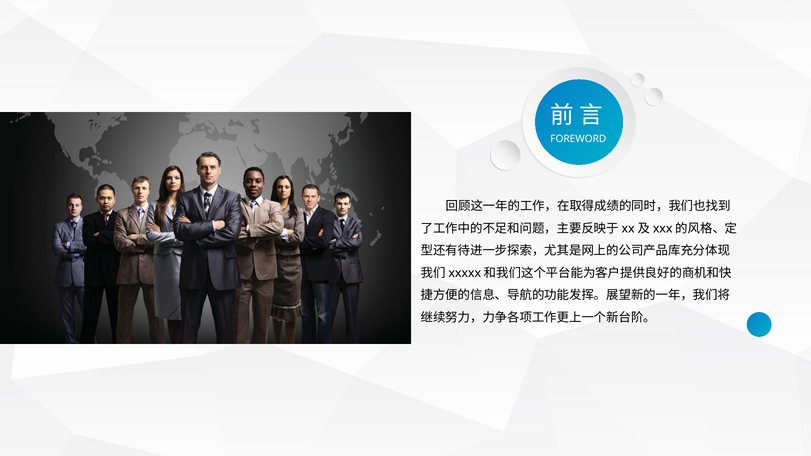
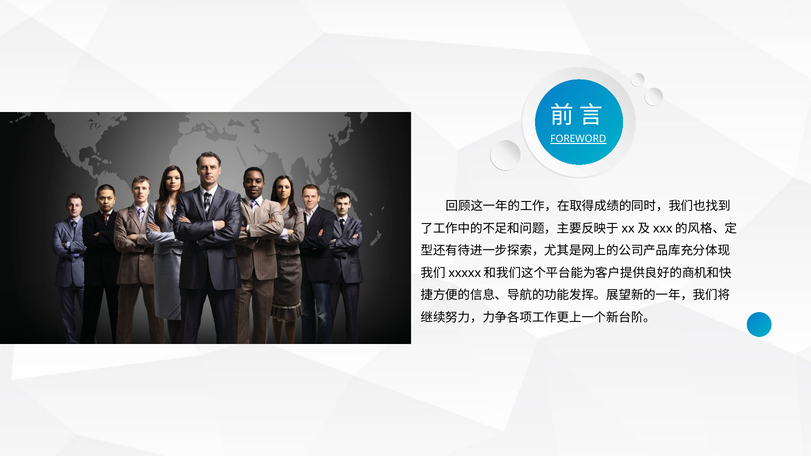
FOREWORD underline: none -> present (578, 139)
